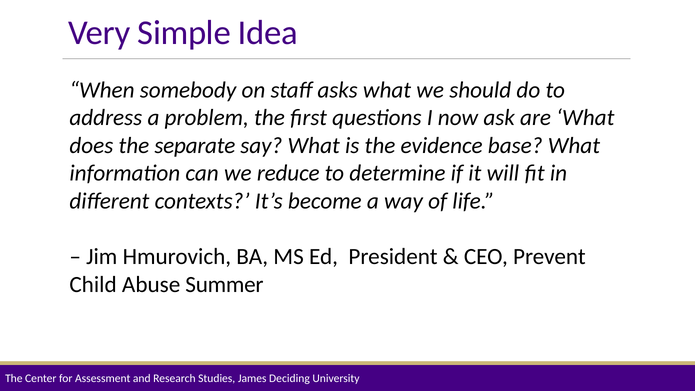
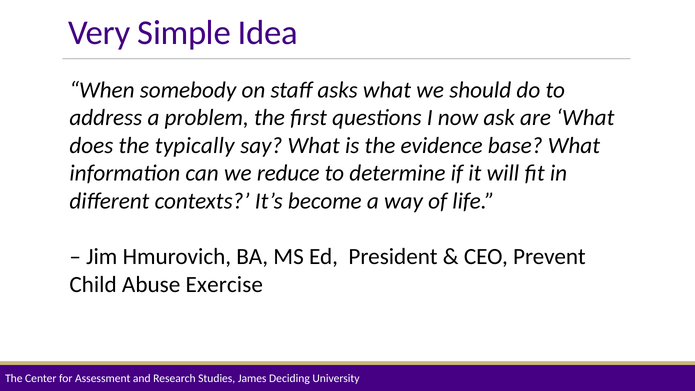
separate: separate -> typically (195, 145)
Summer: Summer -> Exercise (224, 284)
